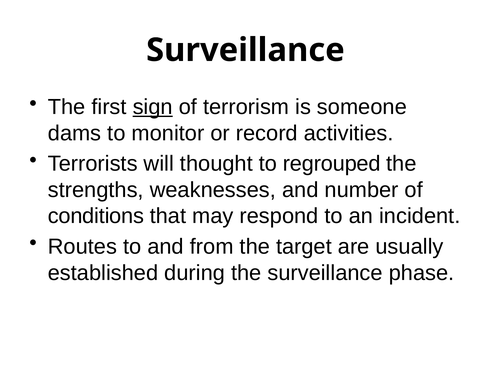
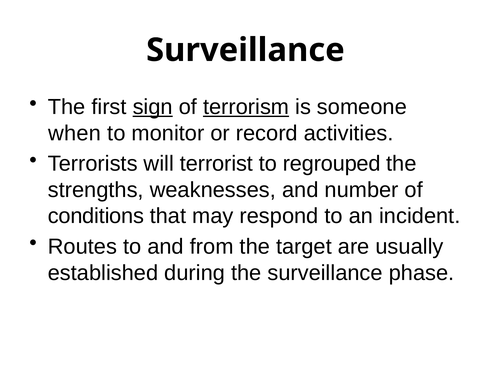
terrorism underline: none -> present (246, 107)
dams: dams -> when (74, 133)
thought: thought -> terrorist (216, 164)
